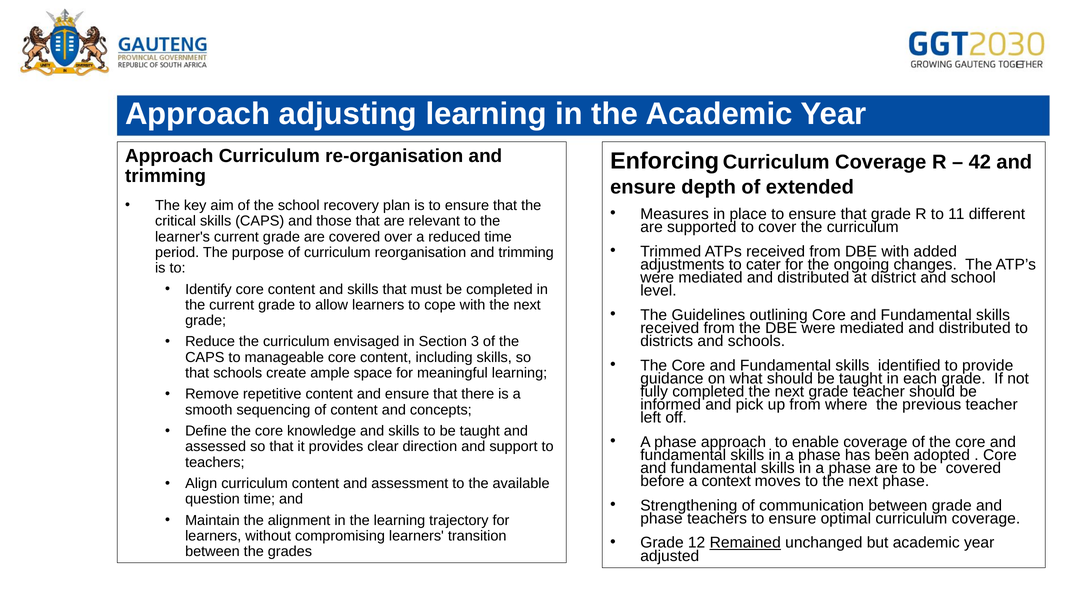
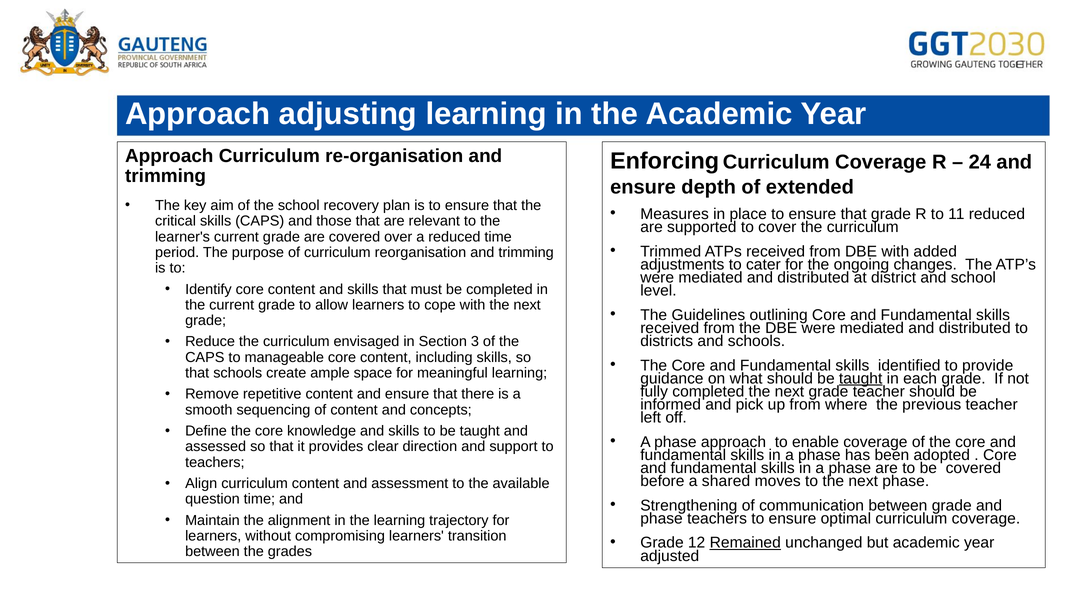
42: 42 -> 24 (980, 162)
11 different: different -> reduced (997, 214)
taught underline: none -> present (861, 379)
context: context -> shared (726, 481)
